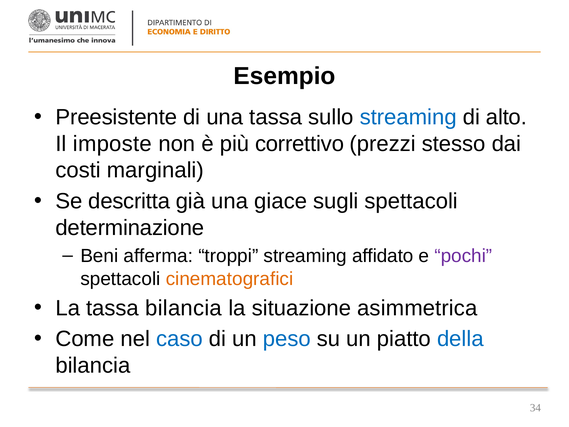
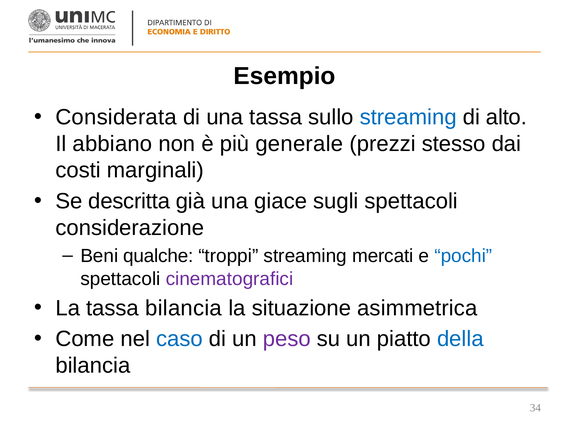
Preesistente: Preesistente -> Considerata (116, 117)
imposte: imposte -> abbiano (112, 144)
correttivo: correttivo -> generale (299, 144)
determinazione: determinazione -> considerazione (130, 228)
afferma: afferma -> qualche (158, 256)
affidato: affidato -> mercati (383, 256)
pochi colour: purple -> blue (463, 256)
cinematografici colour: orange -> purple (229, 279)
peso colour: blue -> purple (287, 339)
